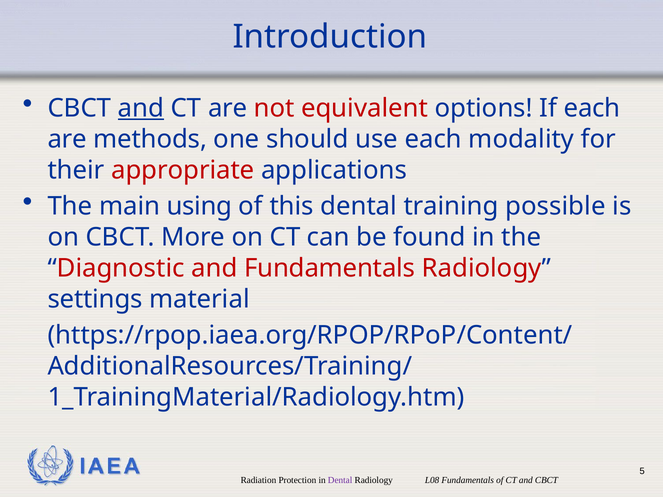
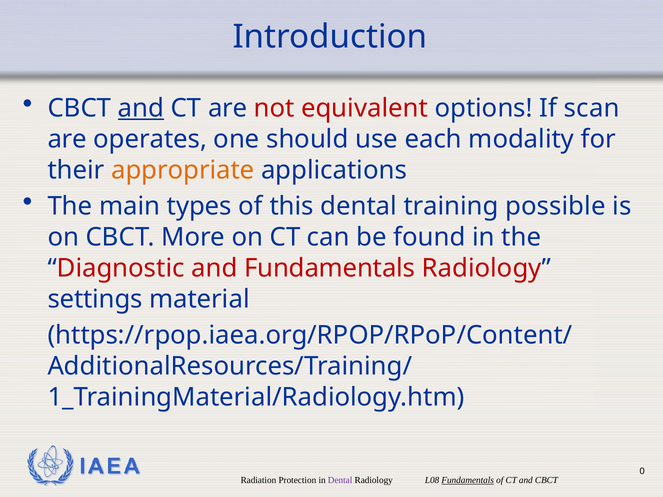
If each: each -> scan (592, 108)
methods: methods -> operates (150, 139)
appropriate colour: red -> orange (183, 170)
using: using -> types (199, 206)
5: 5 -> 0 (642, 471)
Fundamentals underline: none -> present (468, 481)
